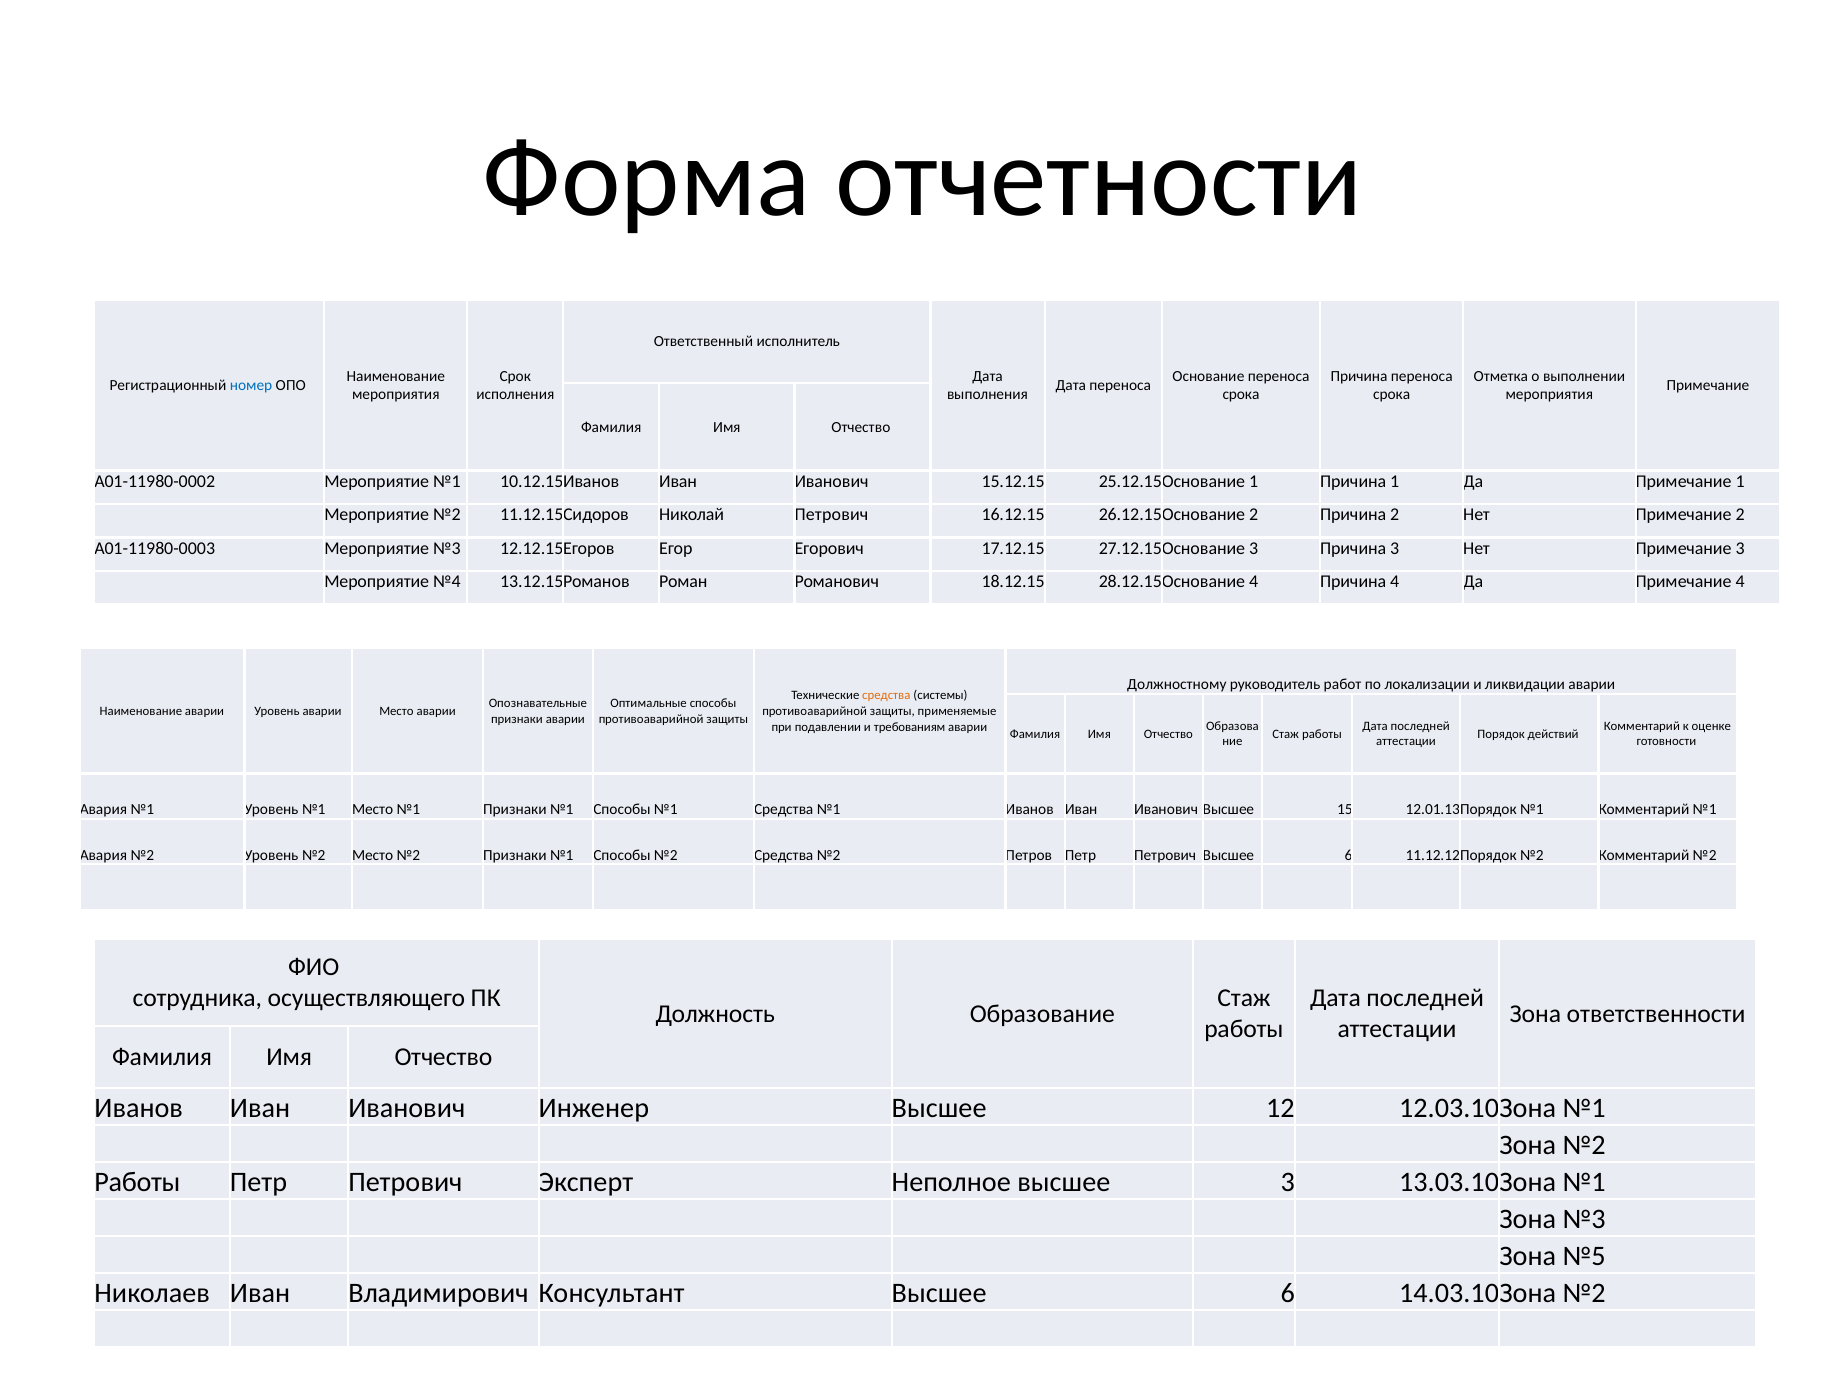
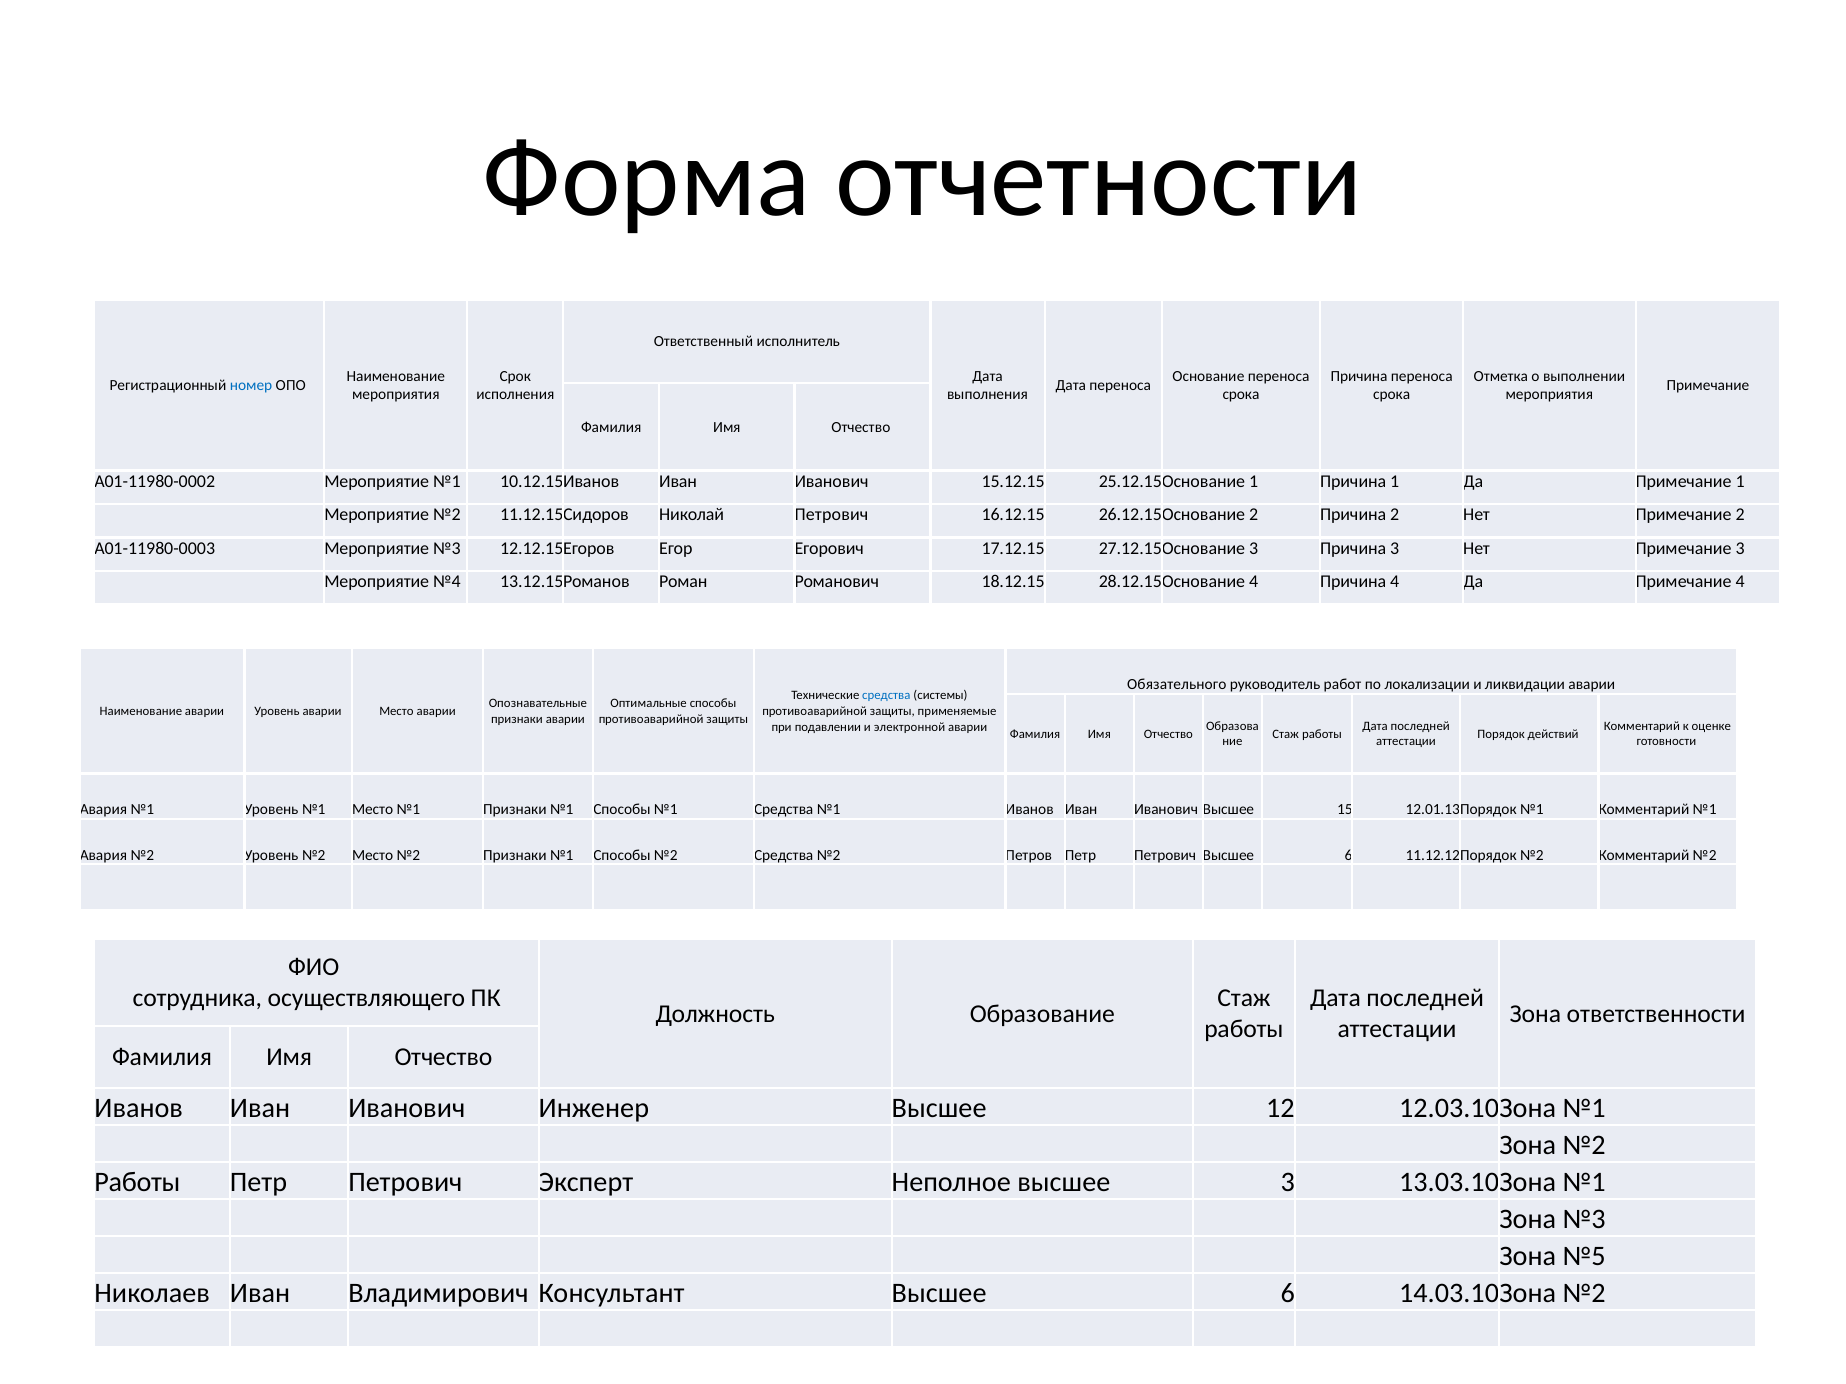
Должностному: Должностному -> Обязательного (1177, 685)
средства colour: orange -> blue (886, 696)
требованиям: требованиям -> электронной (910, 727)
